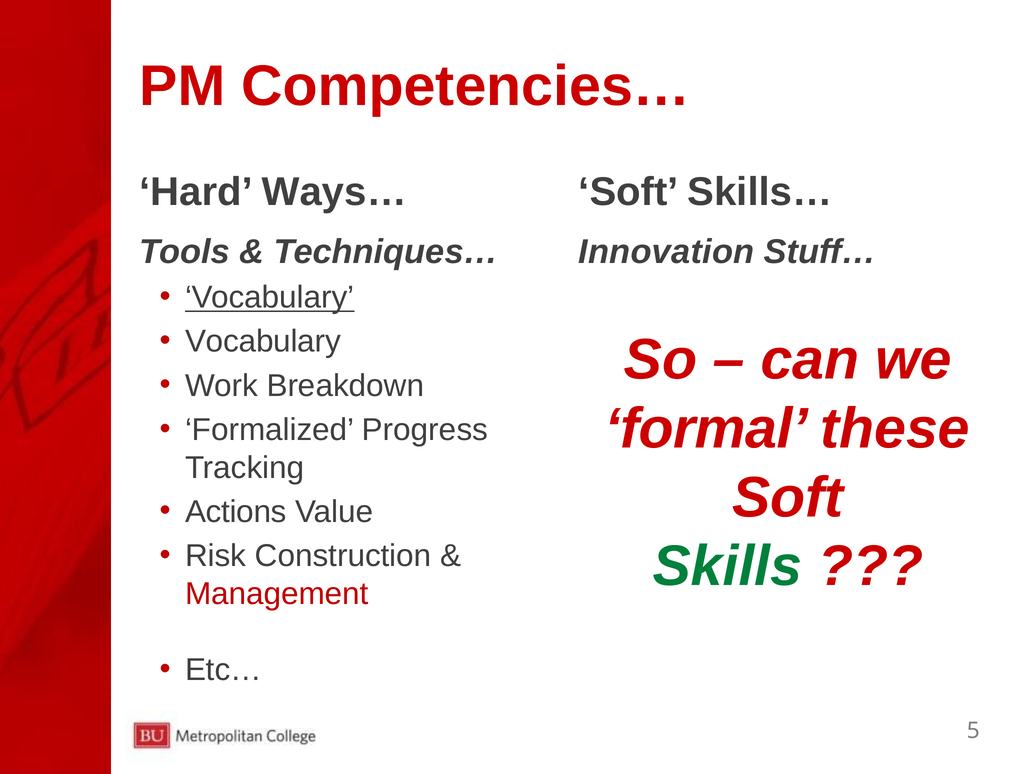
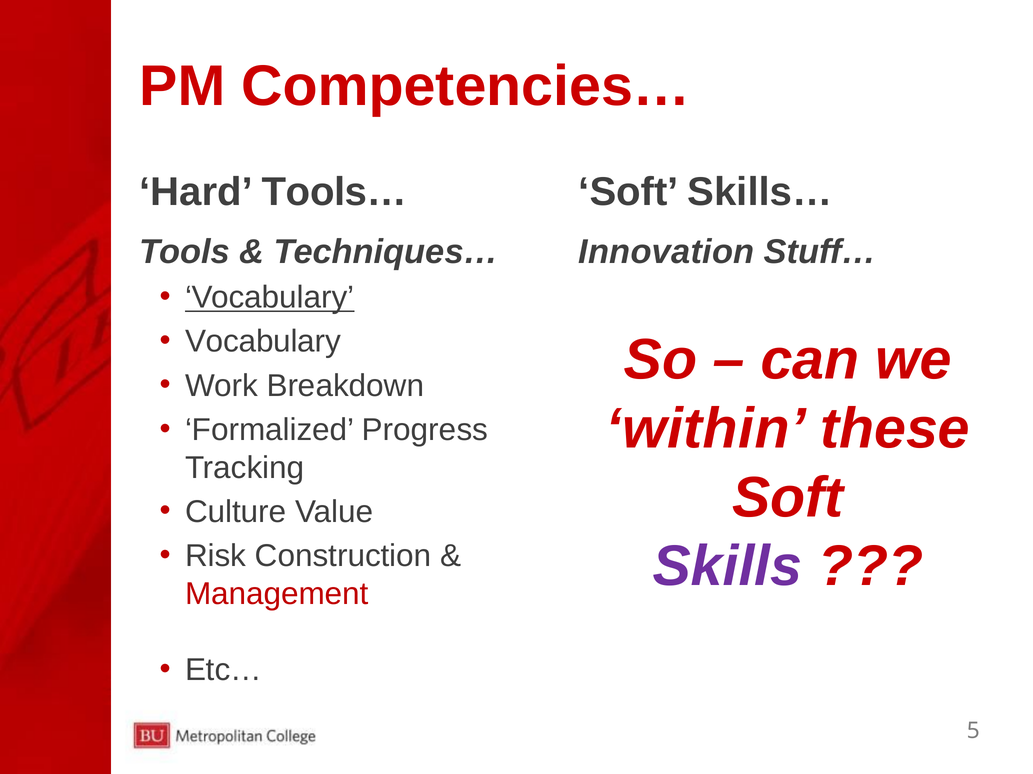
Ways…: Ways… -> Tools… (334, 192)
formal: formal -> within (706, 429)
Actions: Actions -> Culture (236, 512)
Skills colour: green -> purple (727, 567)
